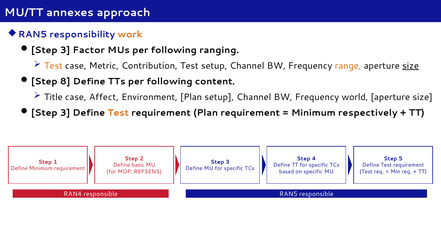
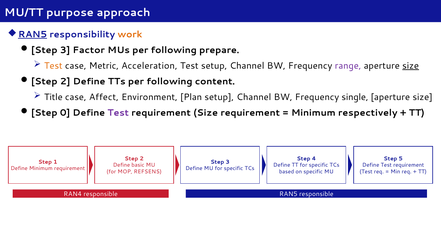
annexes: annexes -> purpose (70, 13)
RAN5 underline: none -> present (33, 34)
ranging: ranging -> prepare (219, 50)
Contribution: Contribution -> Acceleration (149, 66)
range colour: orange -> purple (348, 66)
8: 8 -> 2 (65, 81)
world: world -> single (355, 97)
3: 3 -> 0 (65, 113)
Test colour: orange -> purple (118, 113)
requirement Plan: Plan -> Size (206, 113)
